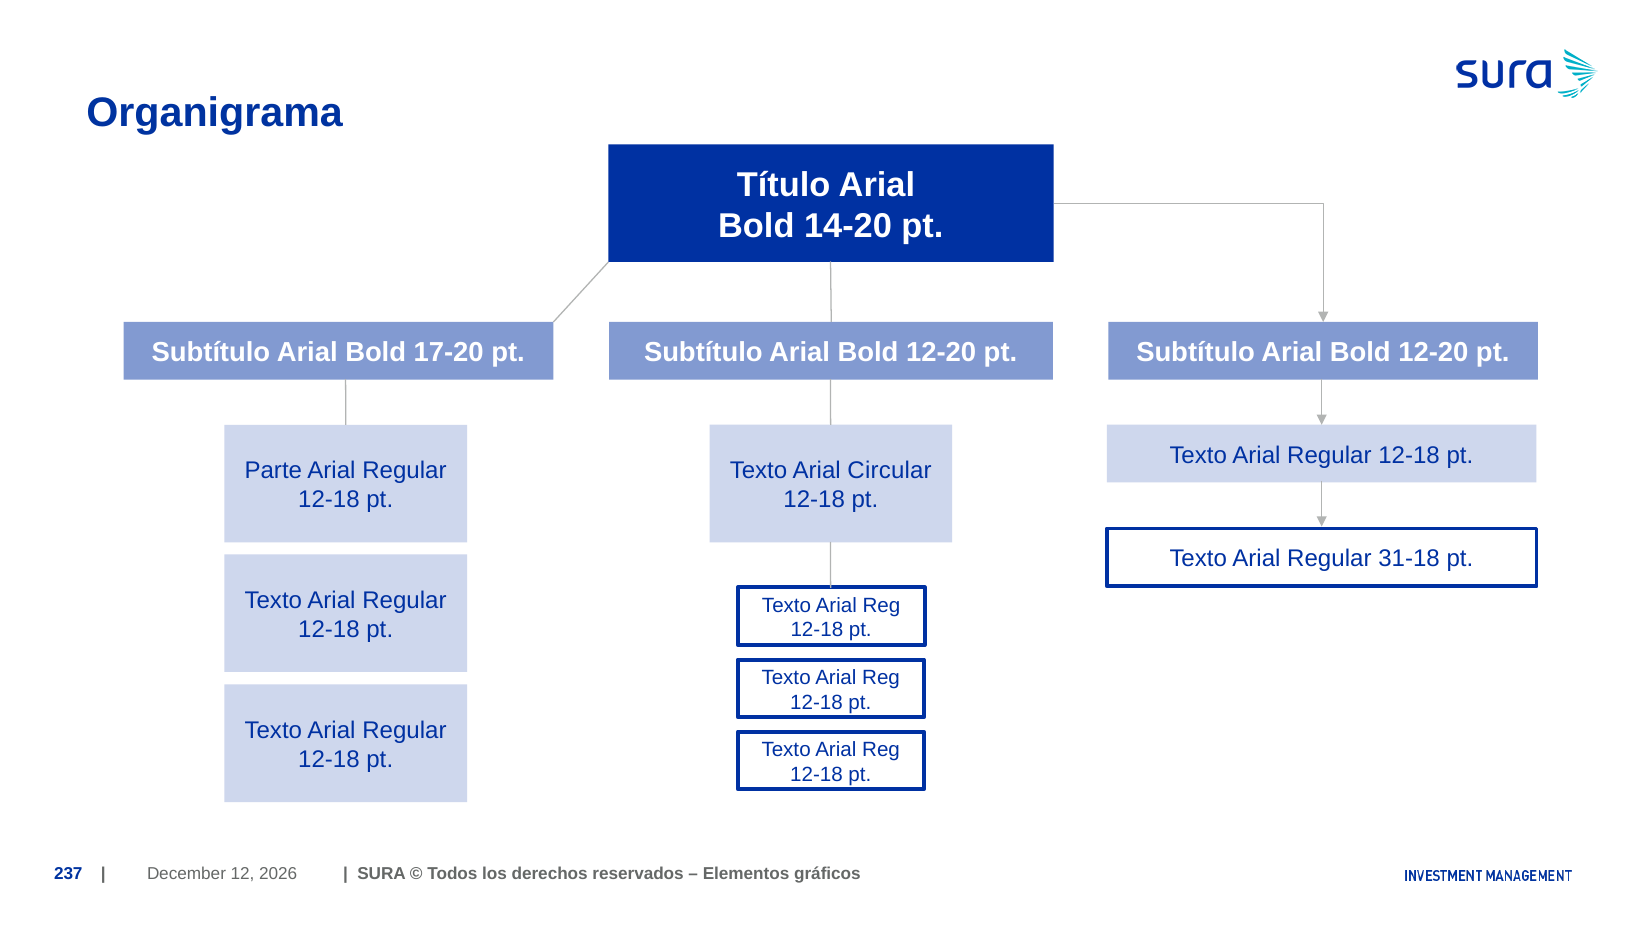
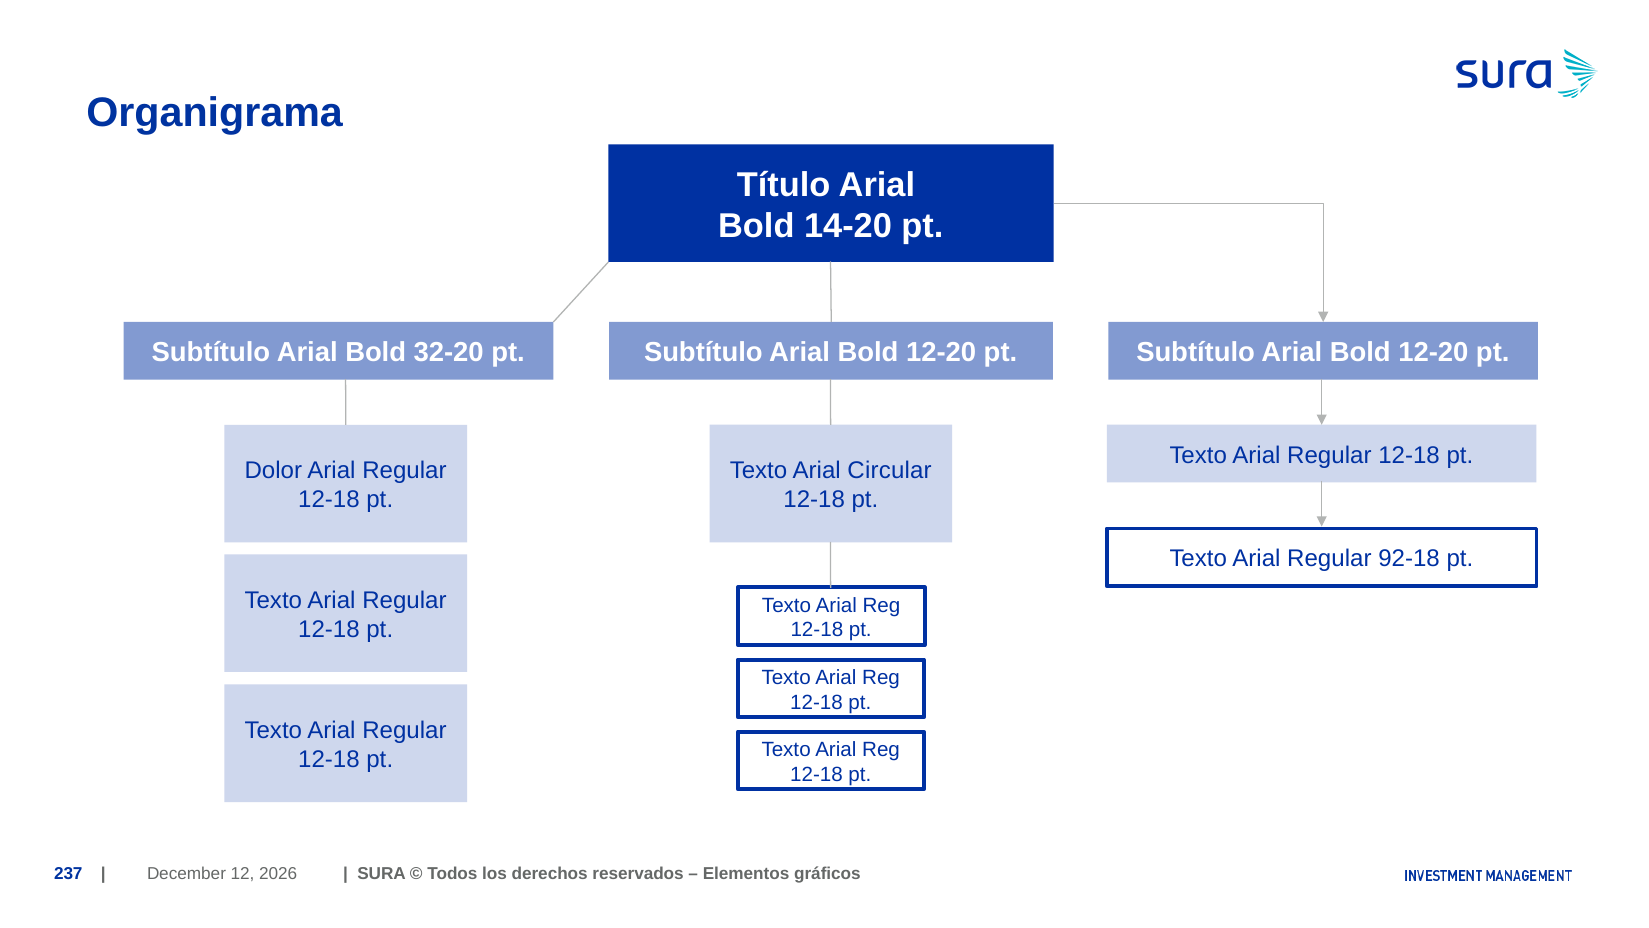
17-20: 17-20 -> 32-20 (449, 353)
Parte: Parte -> Dolor (273, 471)
31-18: 31-18 -> 92-18 (1409, 559)
